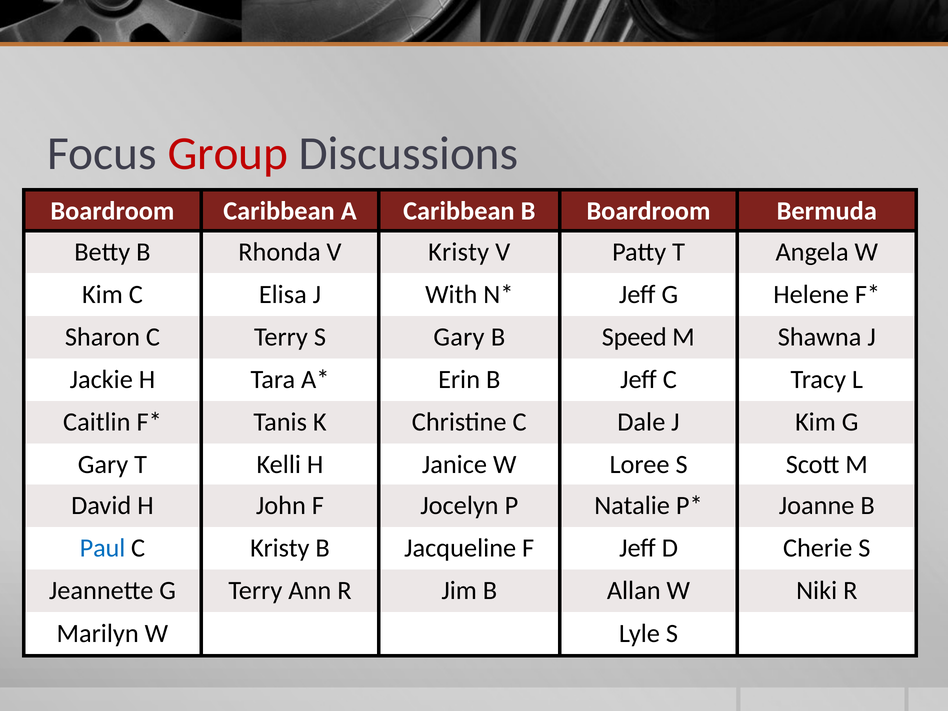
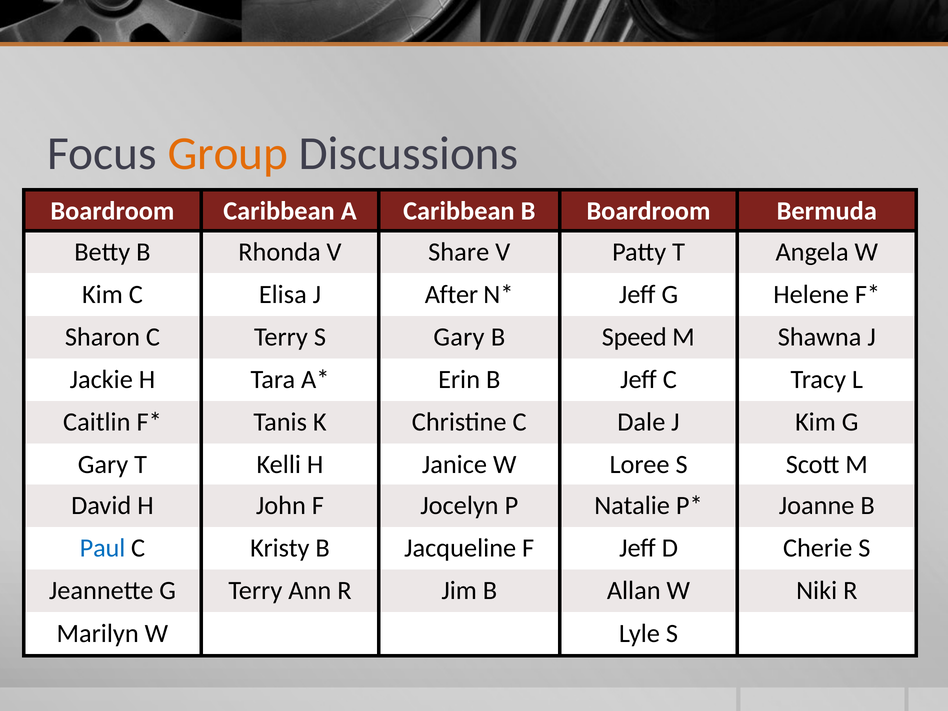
Group colour: red -> orange (228, 153)
V Kristy: Kristy -> Share (459, 252)
With: With -> After (451, 294)
